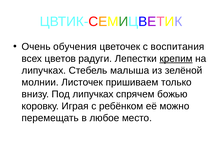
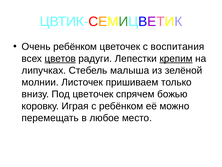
Очень обучения: обучения -> ребёнком (75, 47)
цветов underline: none -> present (60, 58)
Под липучках: липучках -> цветочек (93, 94)
